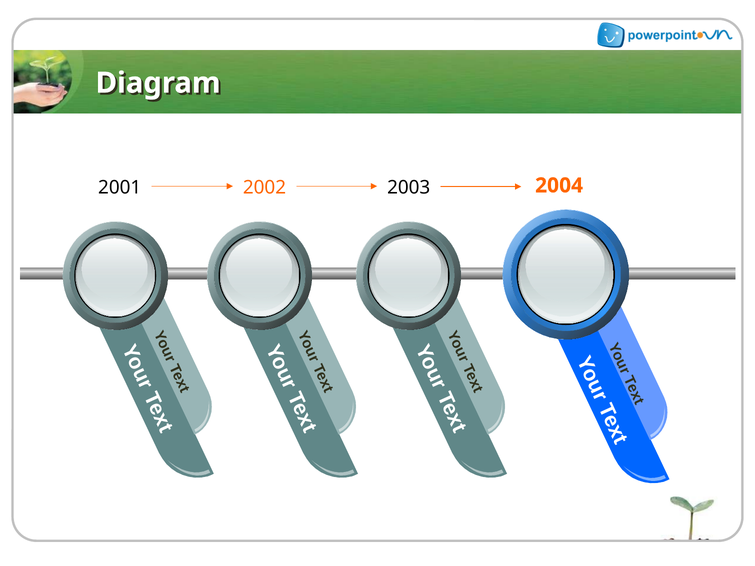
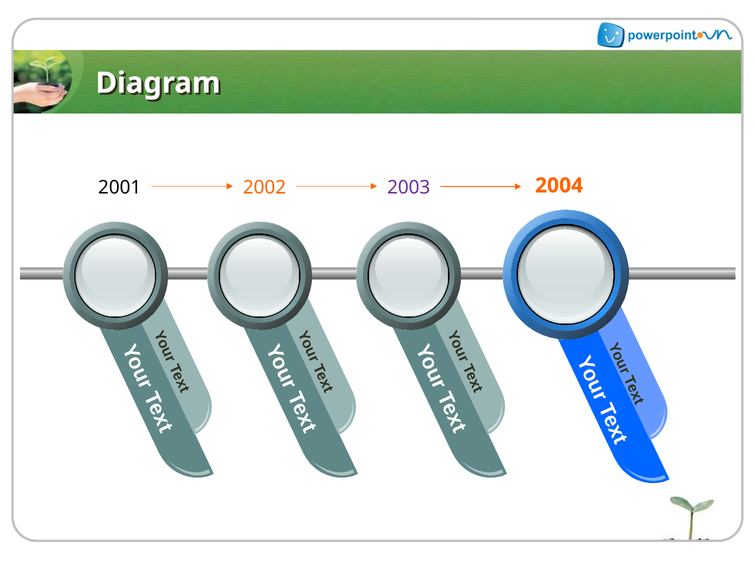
2003 colour: black -> purple (409, 187)
